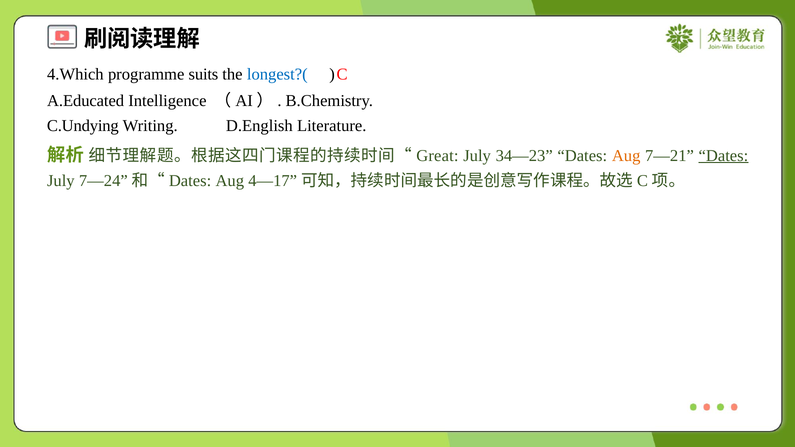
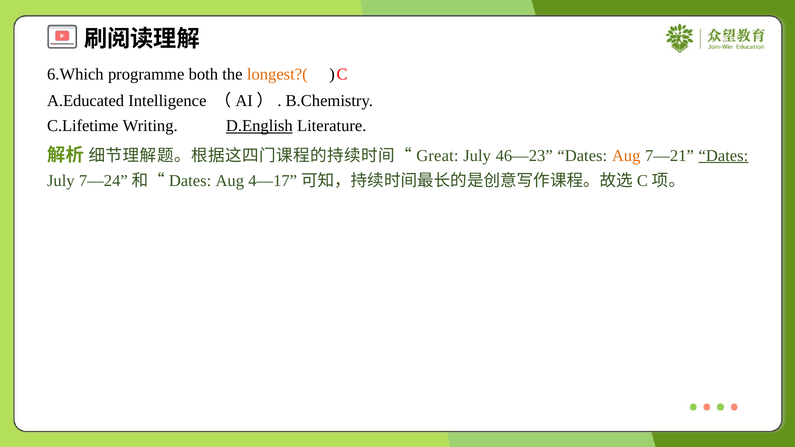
4.Which: 4.Which -> 6.Which (75, 74)
suits: suits -> both (203, 74)
longest?( colour: blue -> orange (277, 74)
C.Undying: C.Undying -> C.Lifetime (83, 126)
D.English underline: none -> present (259, 126)
34—23: 34—23 -> 46—23 (524, 156)
